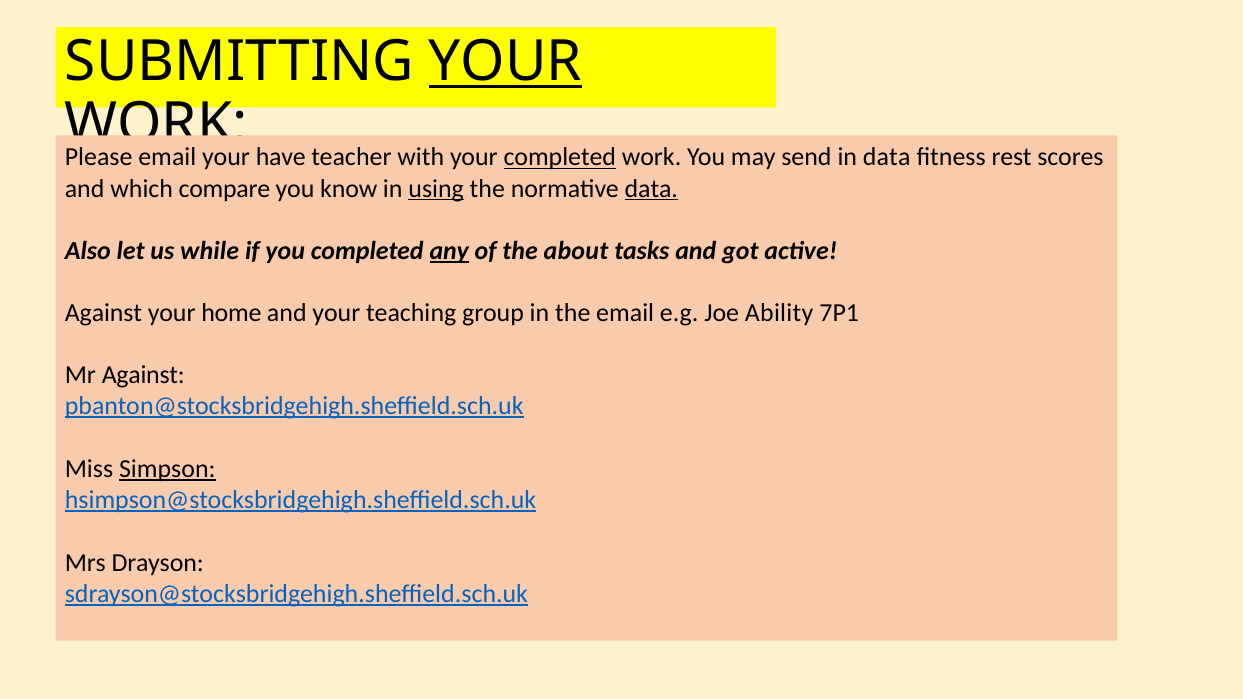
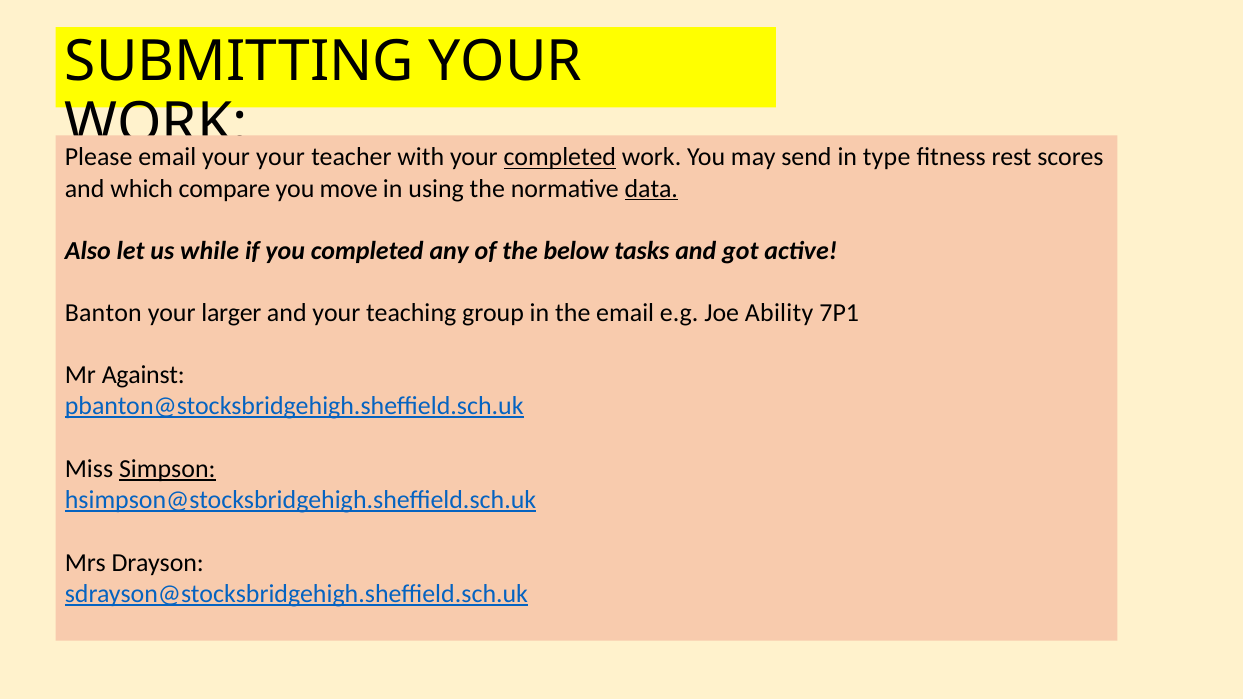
YOUR underline: present -> none (505, 62)
have: have -> your (281, 157)
in data: data -> type (887, 157)
know: know -> move (349, 189)
using underline: present -> none (436, 189)
any underline: present -> none (449, 251)
about: about -> below (576, 251)
Against: Against -> Banton (103, 313)
home: home -> larger (231, 313)
